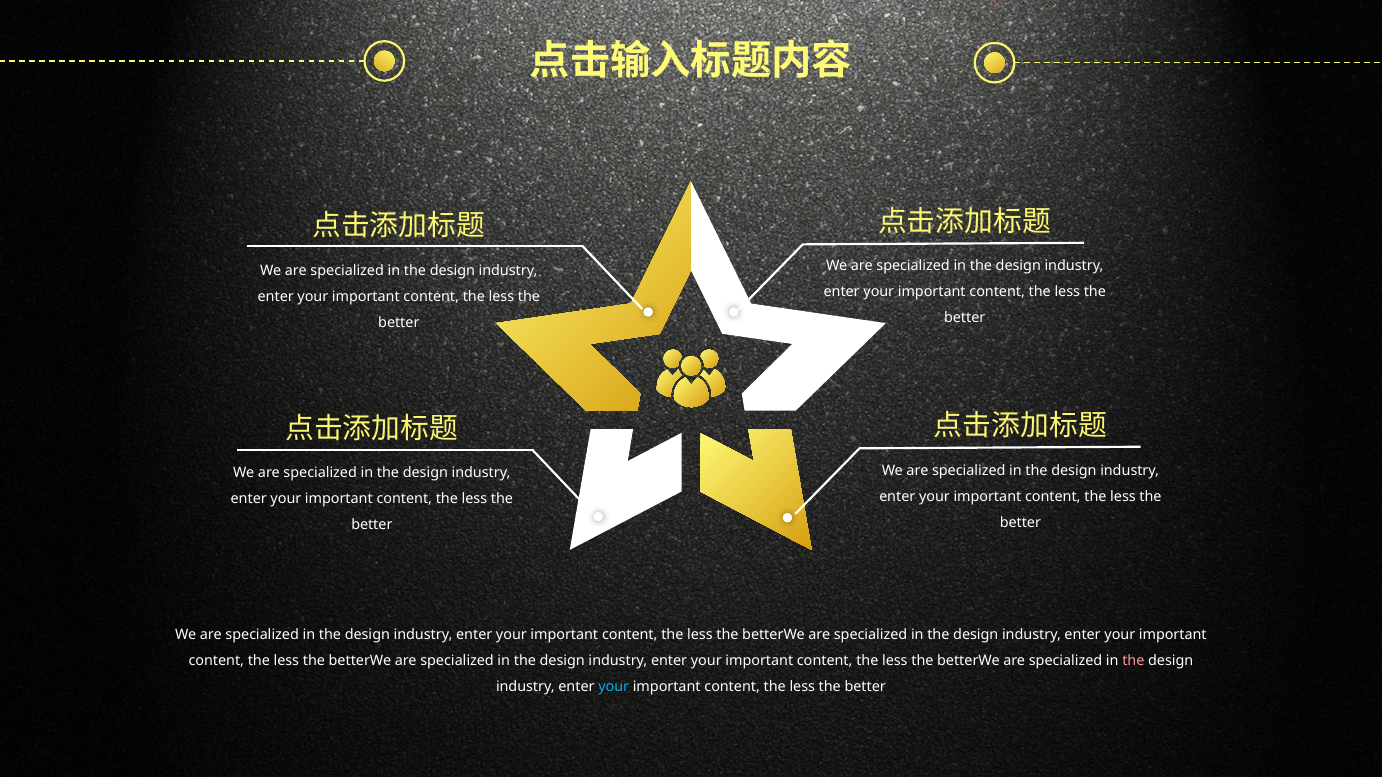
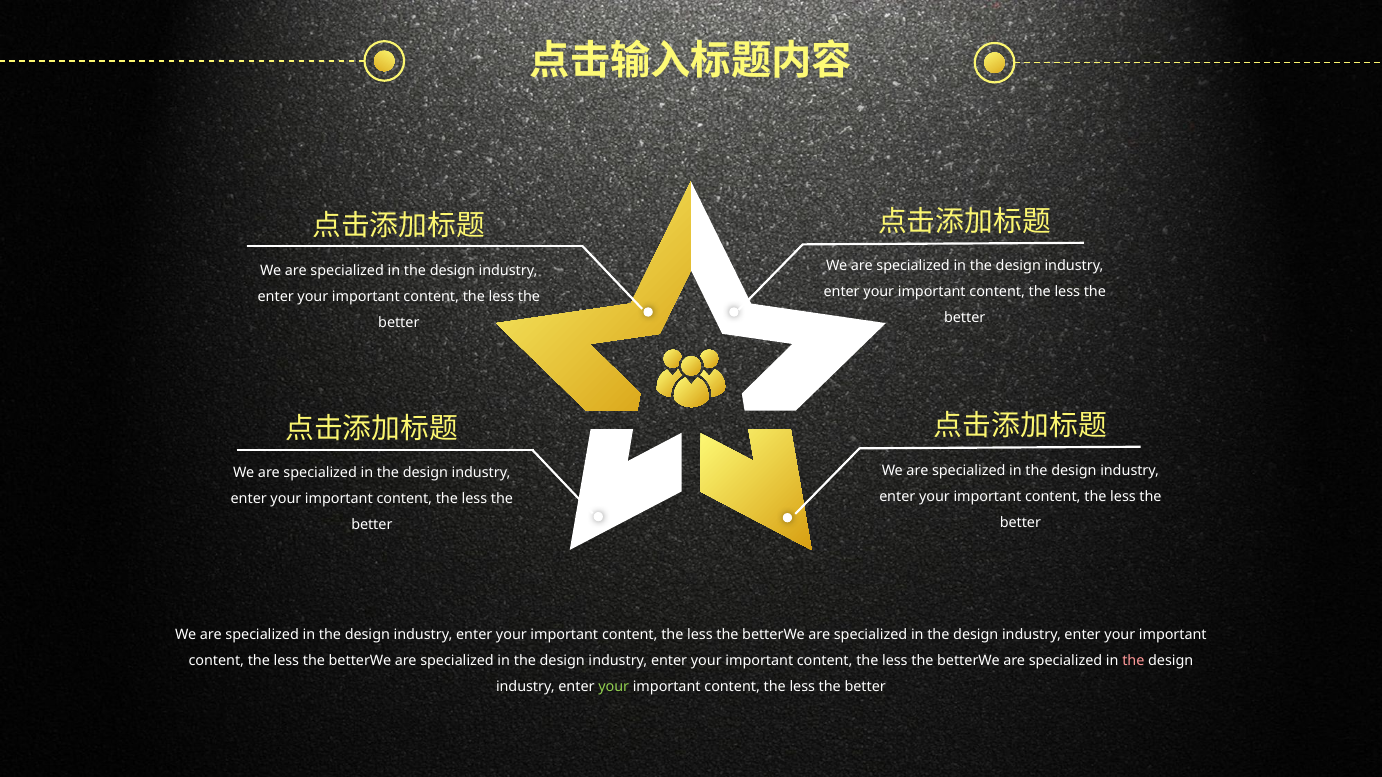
your colour: light blue -> light green (614, 687)
